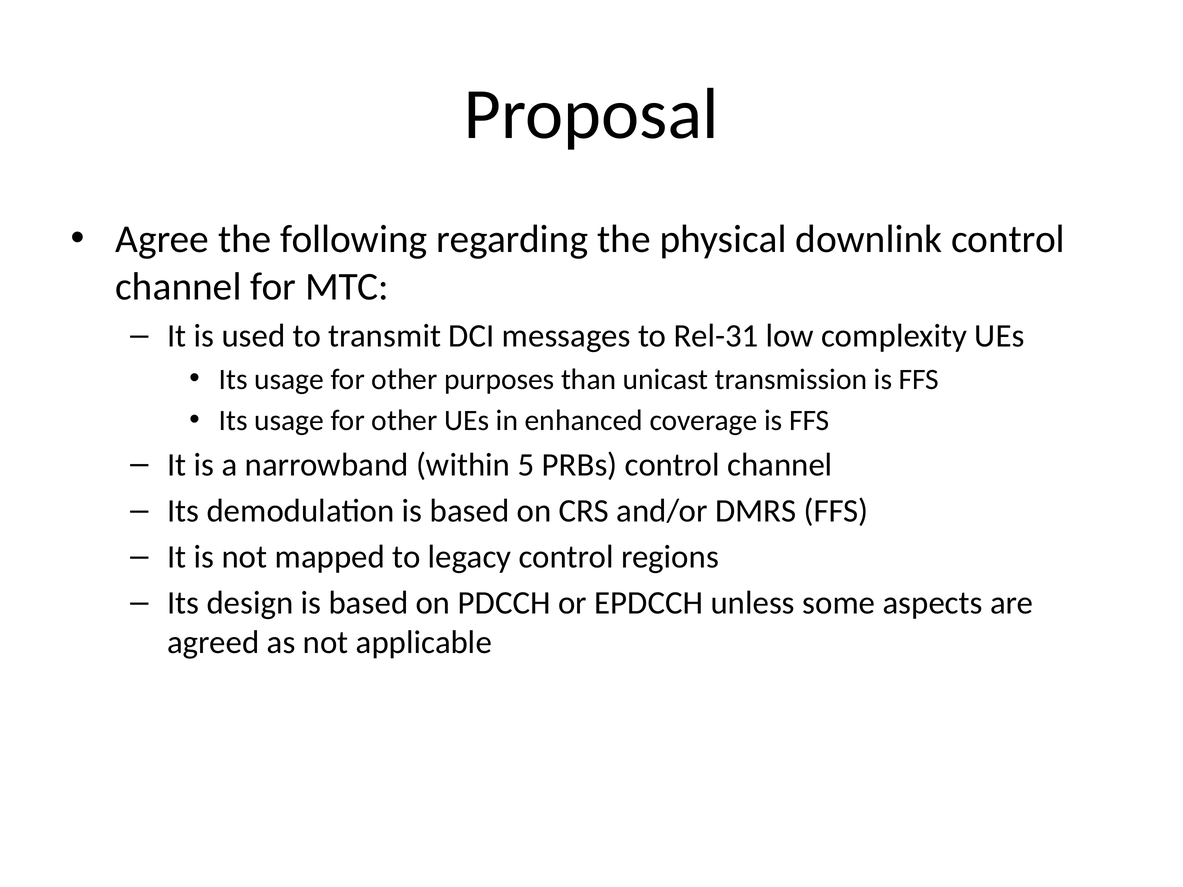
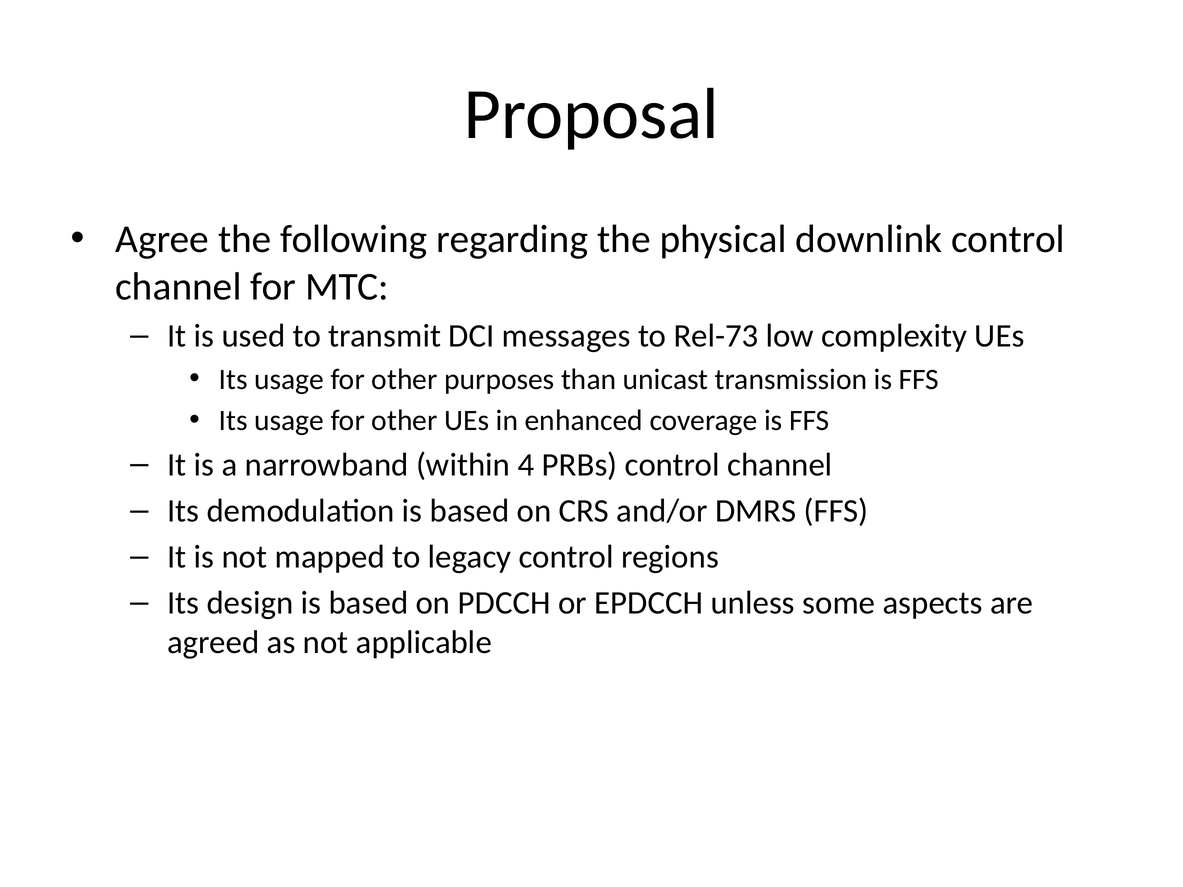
Rel-31: Rel-31 -> Rel-73 (716, 336)
5: 5 -> 4 (526, 465)
